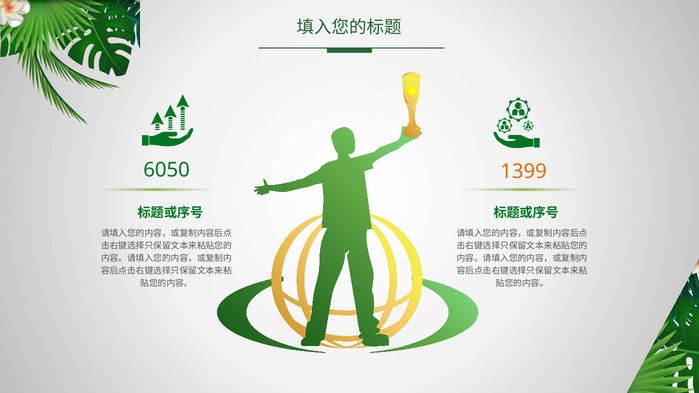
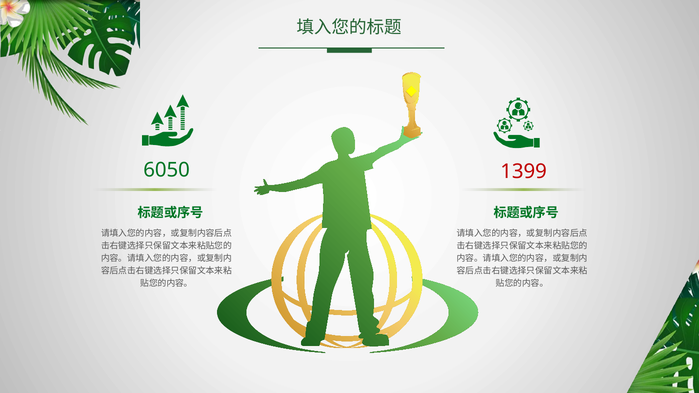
1399 colour: orange -> red (524, 171)
